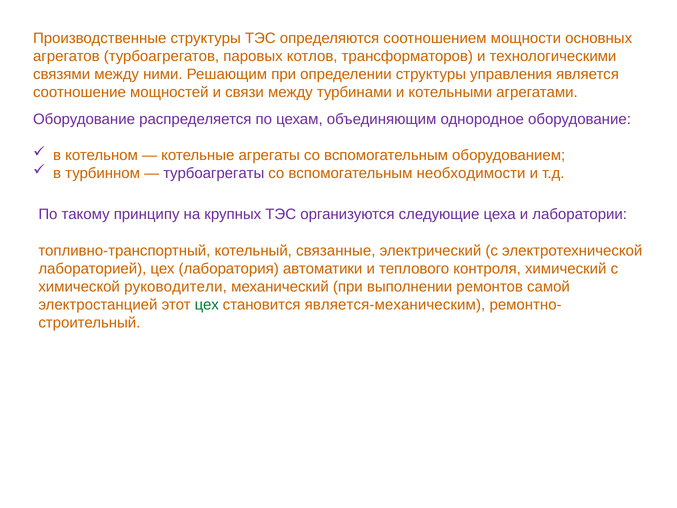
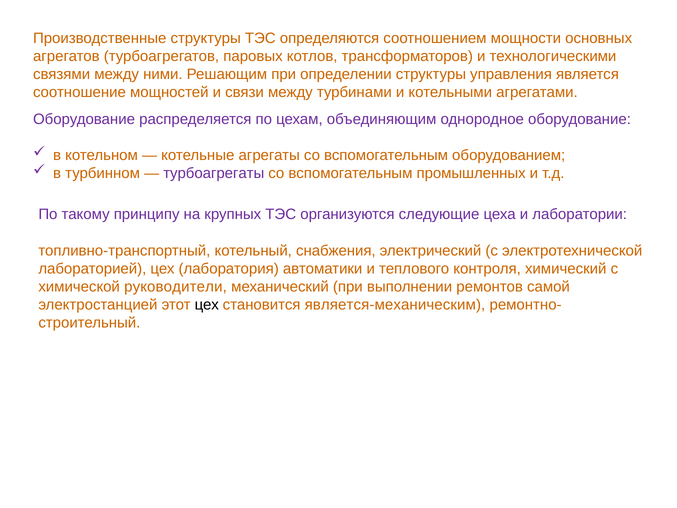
необходимости: необходимости -> промышленных (471, 173)
связанные: связанные -> снабжения (336, 250)
цех colour: green -> black (207, 305)
